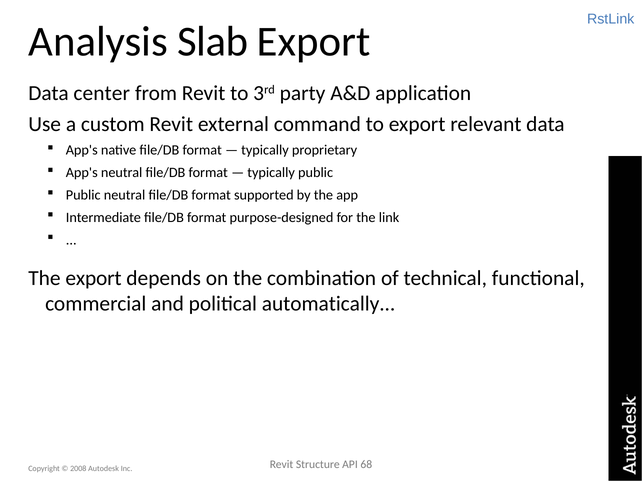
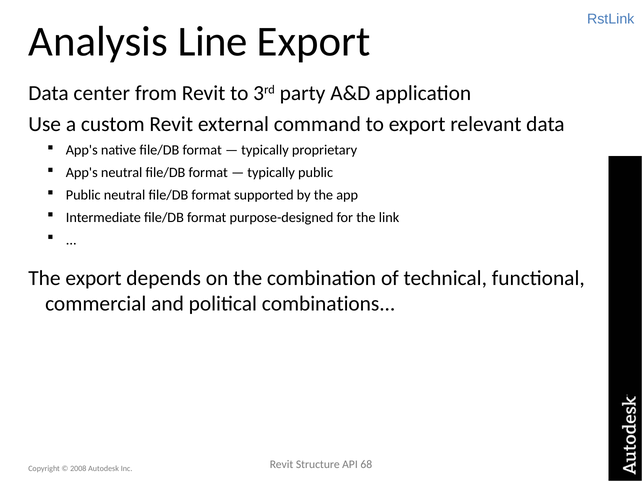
Slab: Slab -> Line (213, 42)
automatically: automatically -> combinations (329, 304)
